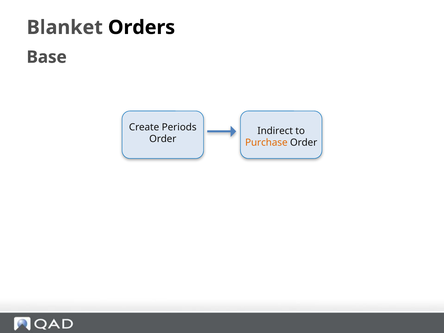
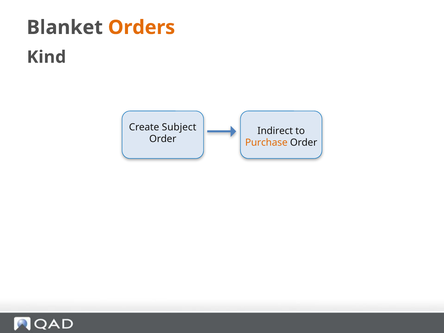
Orders colour: black -> orange (142, 27)
Base: Base -> Kind (46, 57)
Periods: Periods -> Subject (179, 127)
